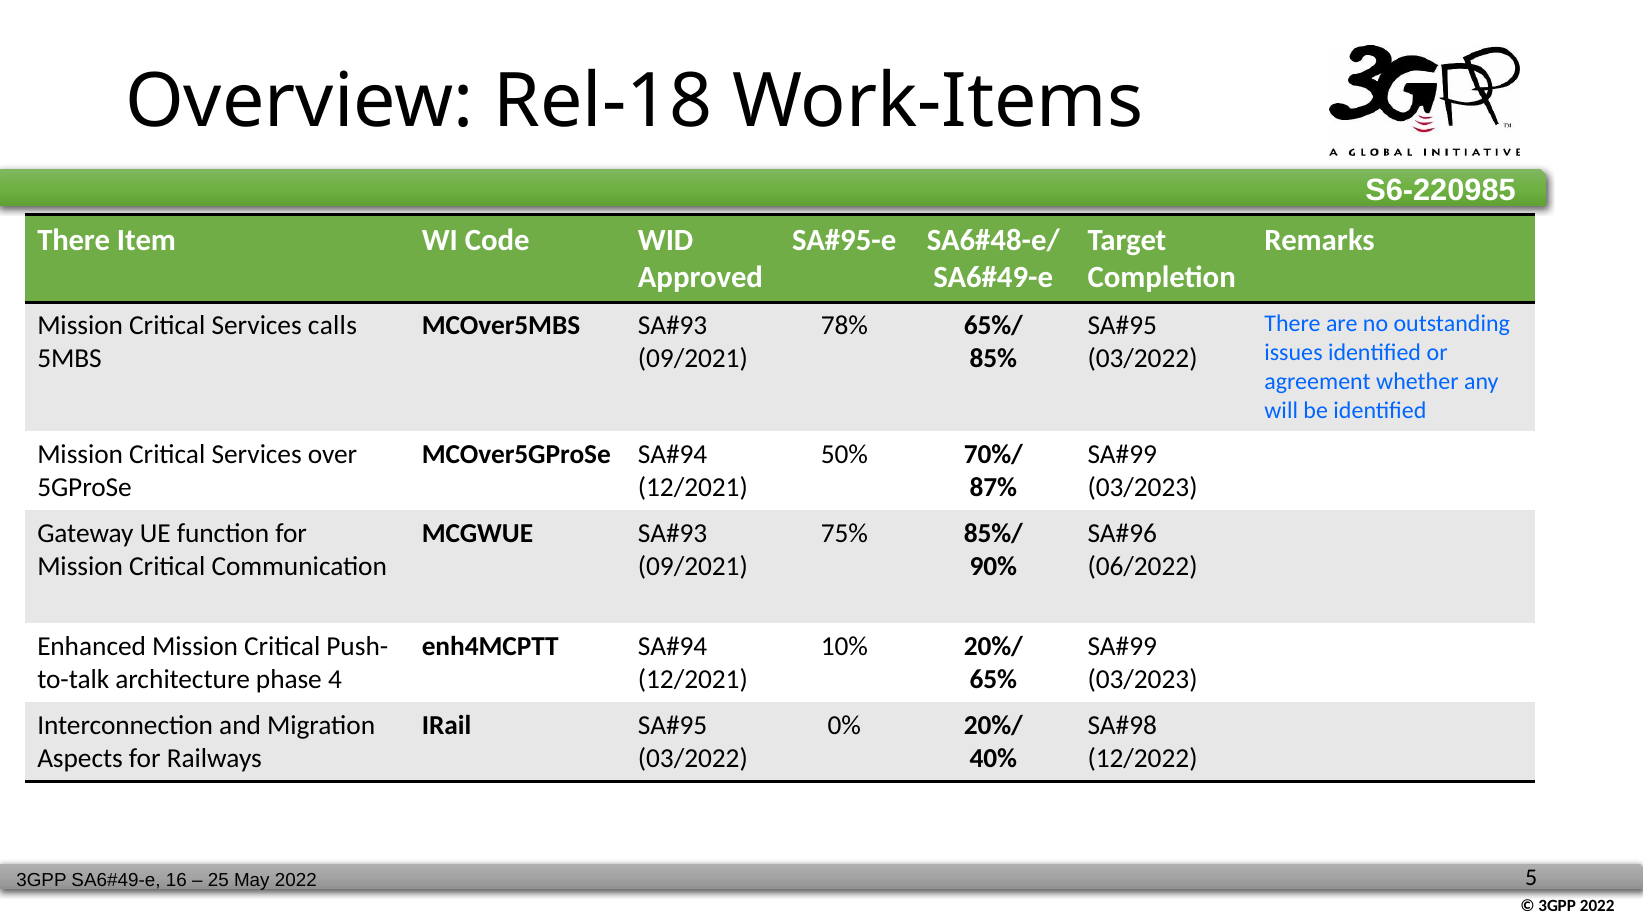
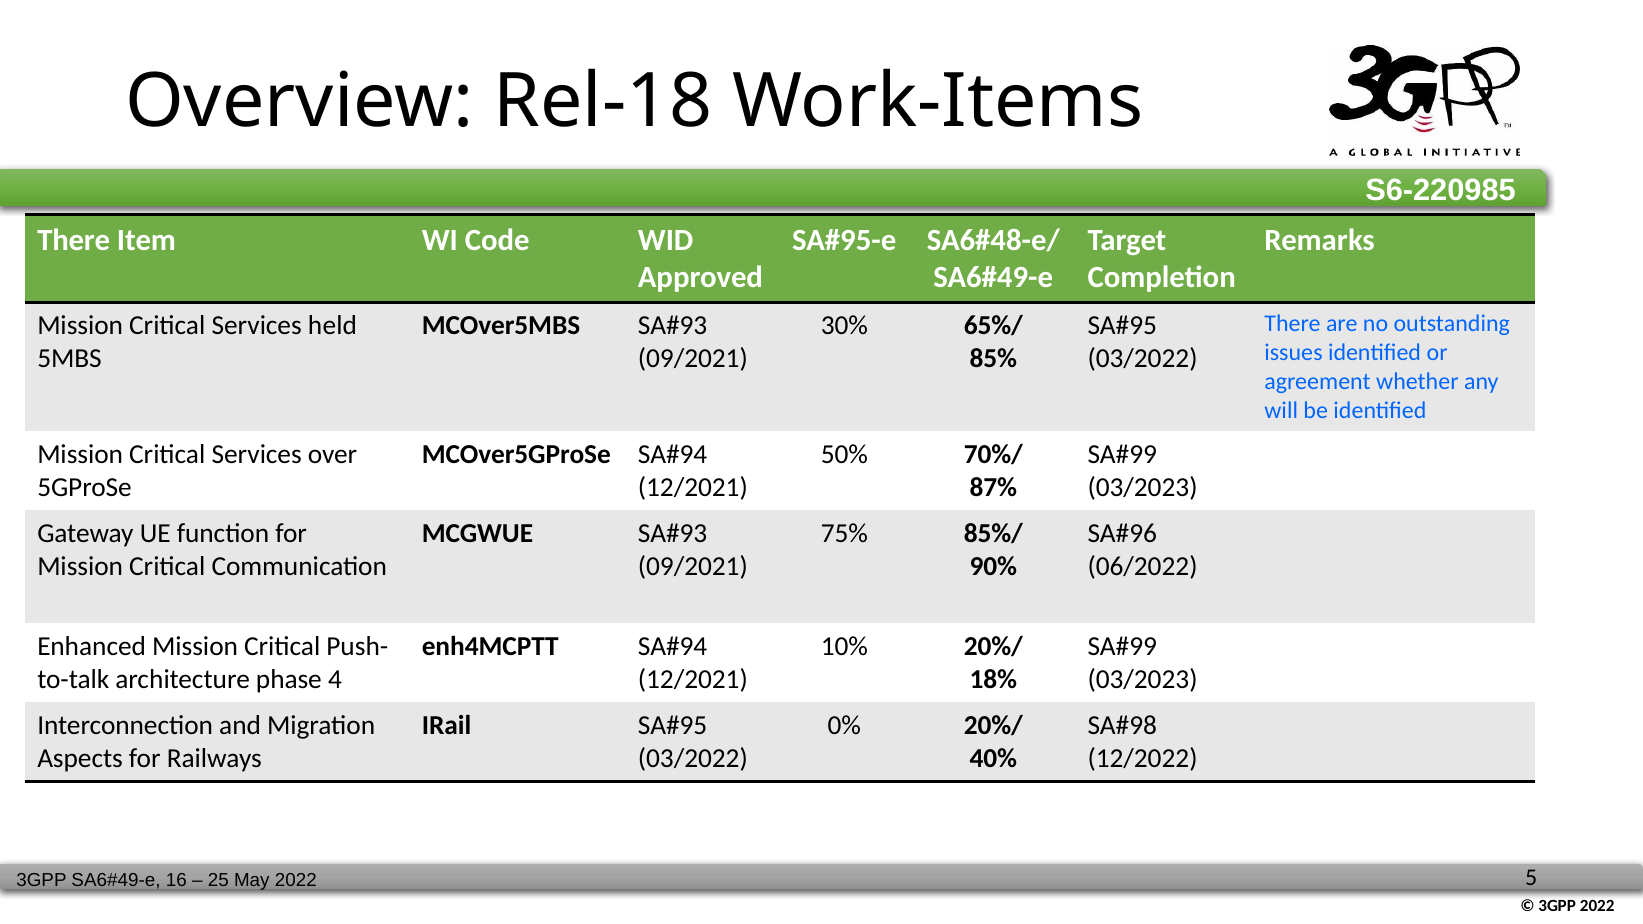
calls: calls -> held (333, 325)
78%: 78% -> 30% (844, 325)
65%: 65% -> 18% (993, 680)
